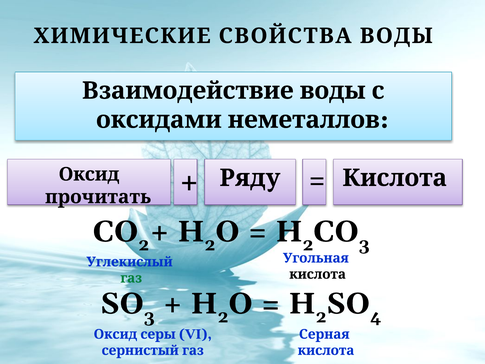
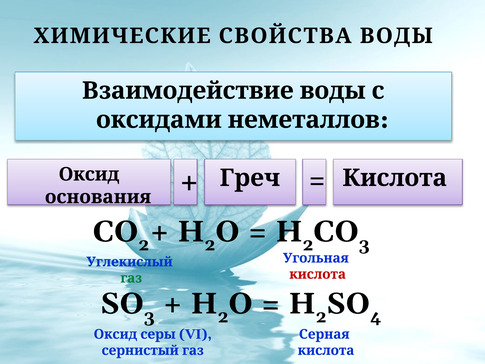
Ряду: Ряду -> Греч (250, 178)
прочитать: прочитать -> основания (98, 197)
кислота colour: black -> red (318, 274)
